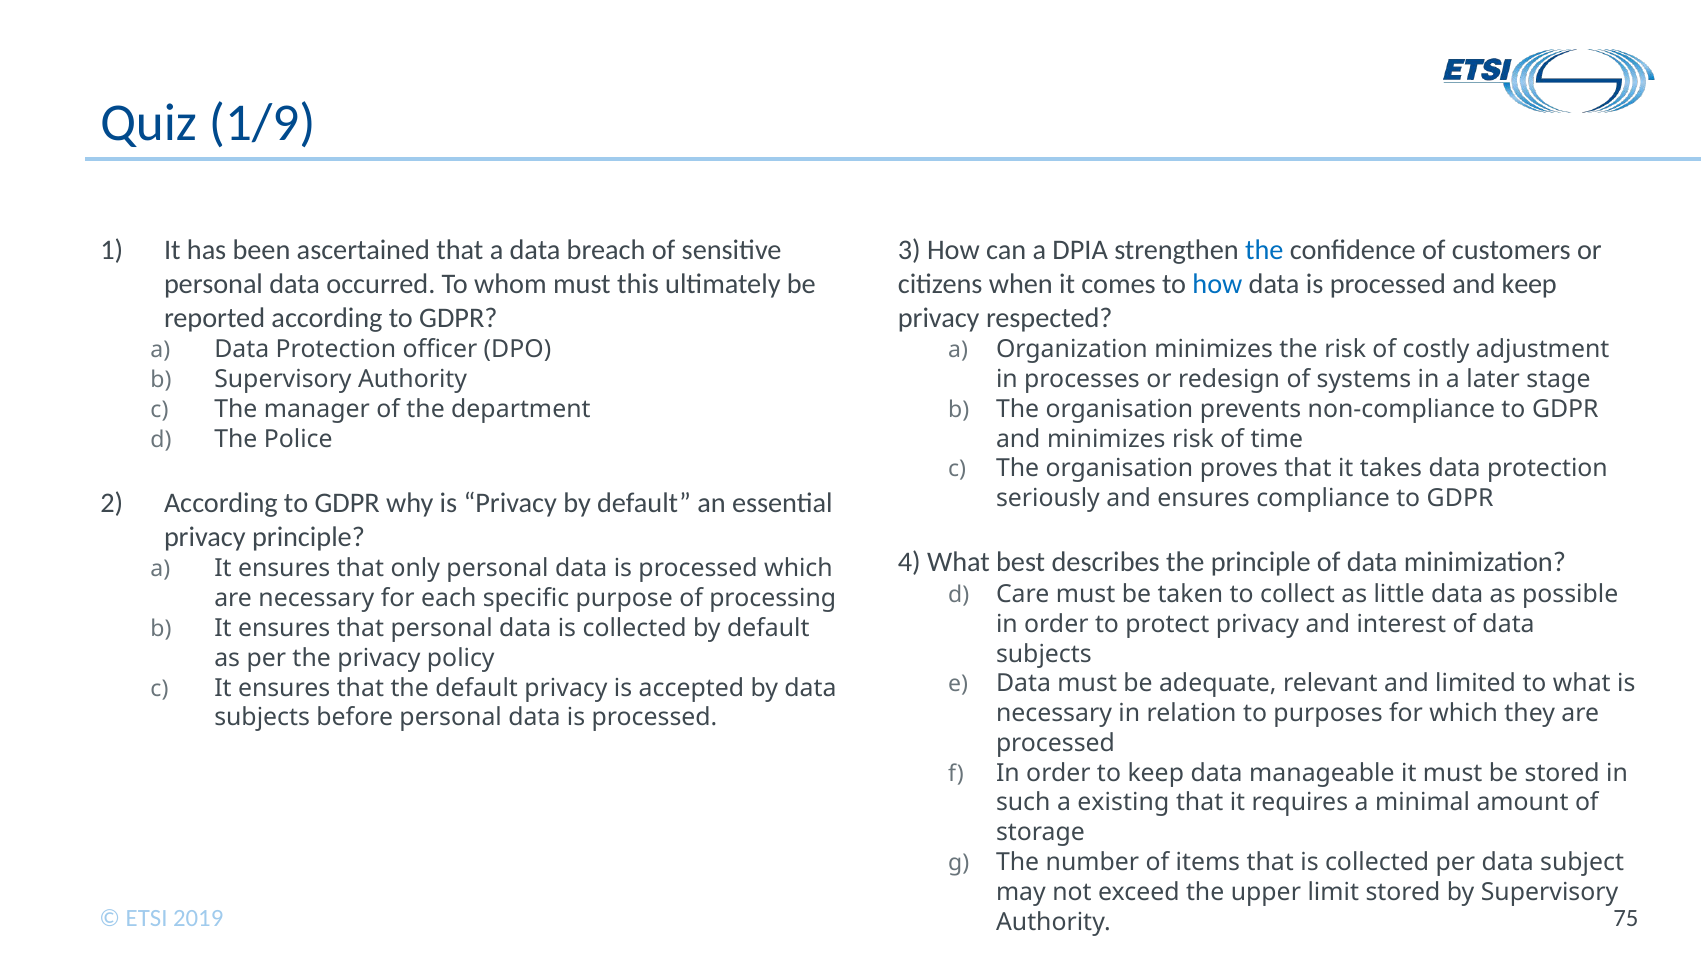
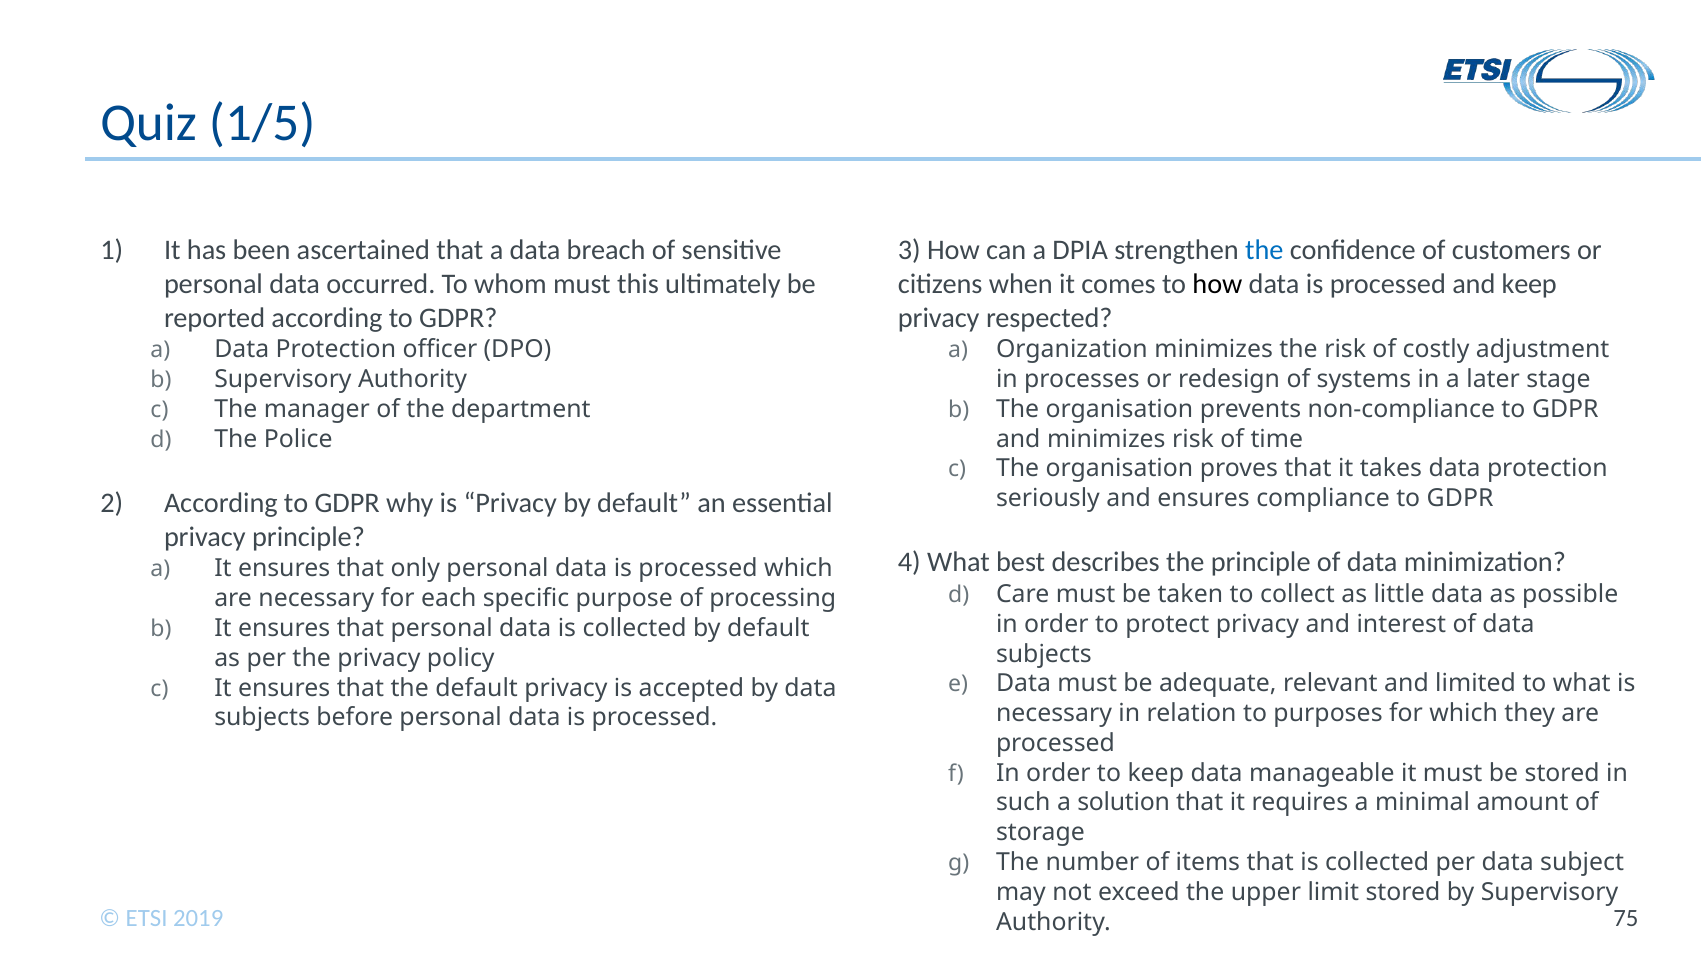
1/9: 1/9 -> 1/5 (262, 123)
how colour: blue -> black (1217, 284)
existing: existing -> solution (1124, 803)
